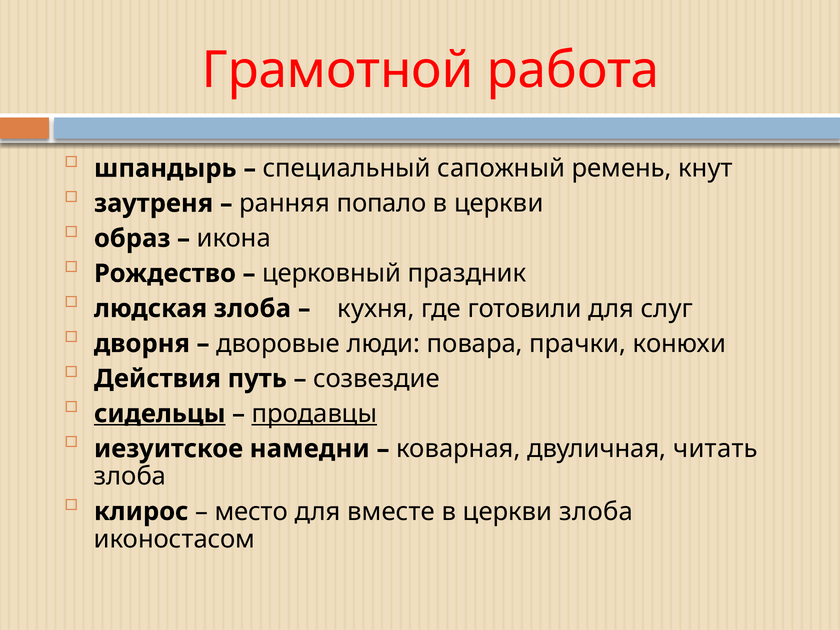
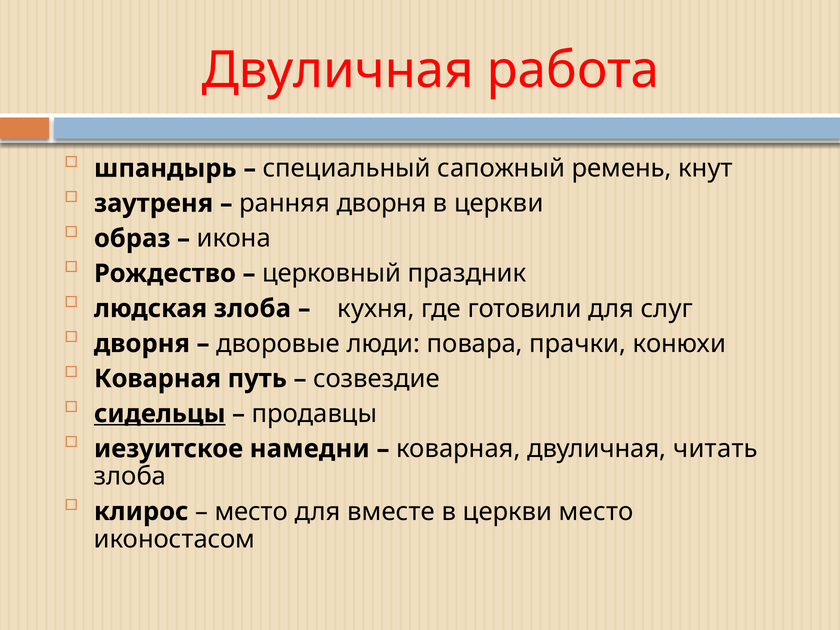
Грамотной: Грамотной -> Двуличная (338, 70)
ранняя попало: попало -> дворня (382, 203)
Действия: Действия -> Коварная (158, 379)
продавцы underline: present -> none (314, 414)
церкви злоба: злоба -> место (596, 512)
